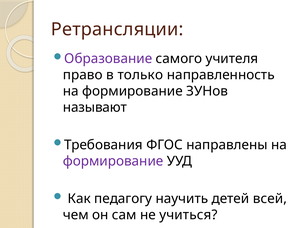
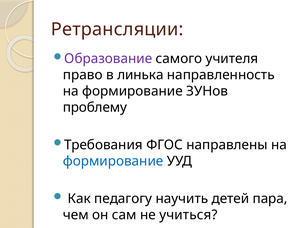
только: только -> линька (140, 75)
называют: называют -> проблему (95, 107)
формирование colour: purple -> blue (113, 161)
всей: всей -> пара (270, 199)
